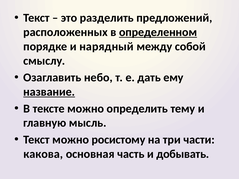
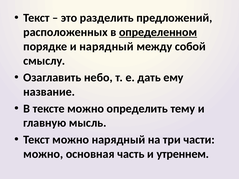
название underline: present -> none (49, 92)
можно росистому: росистому -> нарядный (118, 140)
какова: какова -> можно (43, 154)
добывать: добывать -> утреннем (183, 154)
